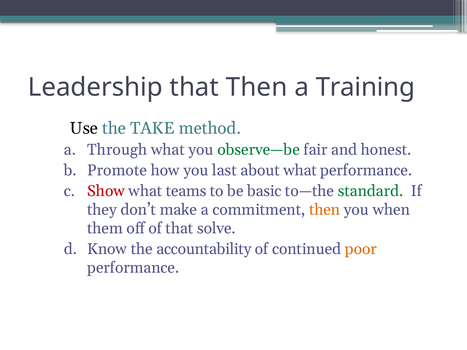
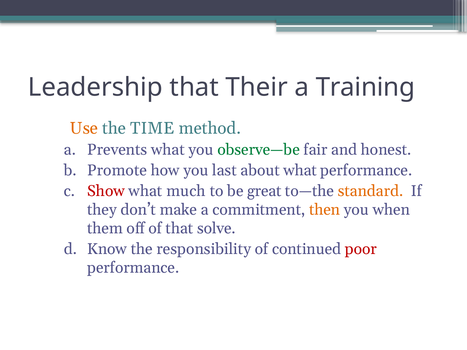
that Then: Then -> Their (257, 87)
Use colour: black -> orange (84, 129)
TAKE: TAKE -> TIME (152, 129)
Through: Through -> Prevents (117, 150)
teams: teams -> much (186, 191)
basic: basic -> great (264, 191)
standard colour: green -> orange (371, 191)
accountability: accountability -> responsibility (204, 249)
poor colour: orange -> red (361, 249)
